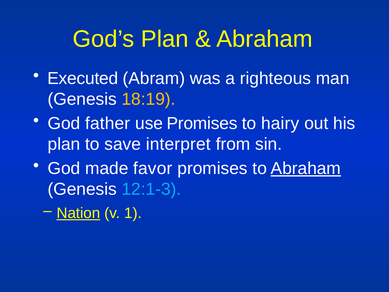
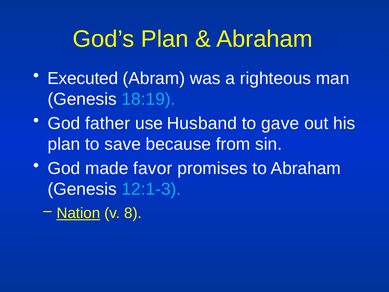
18:19 colour: yellow -> light blue (149, 99)
use Promises: Promises -> Husband (202, 123)
hairy: hairy -> gave (280, 123)
interpret: interpret -> because (178, 144)
Abraham underline: present -> none (306, 168)
1: 1 -> 8 (133, 213)
